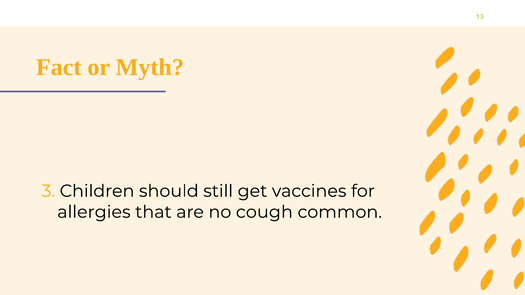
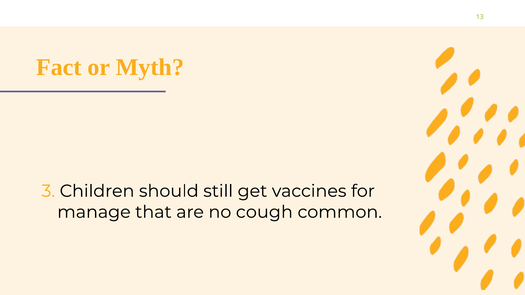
allergies: allergies -> manage (94, 212)
